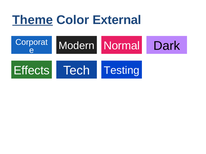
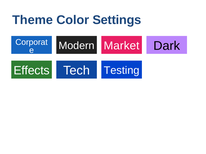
Theme underline: present -> none (33, 20)
External: External -> Settings (117, 20)
Normal: Normal -> Market (122, 46)
